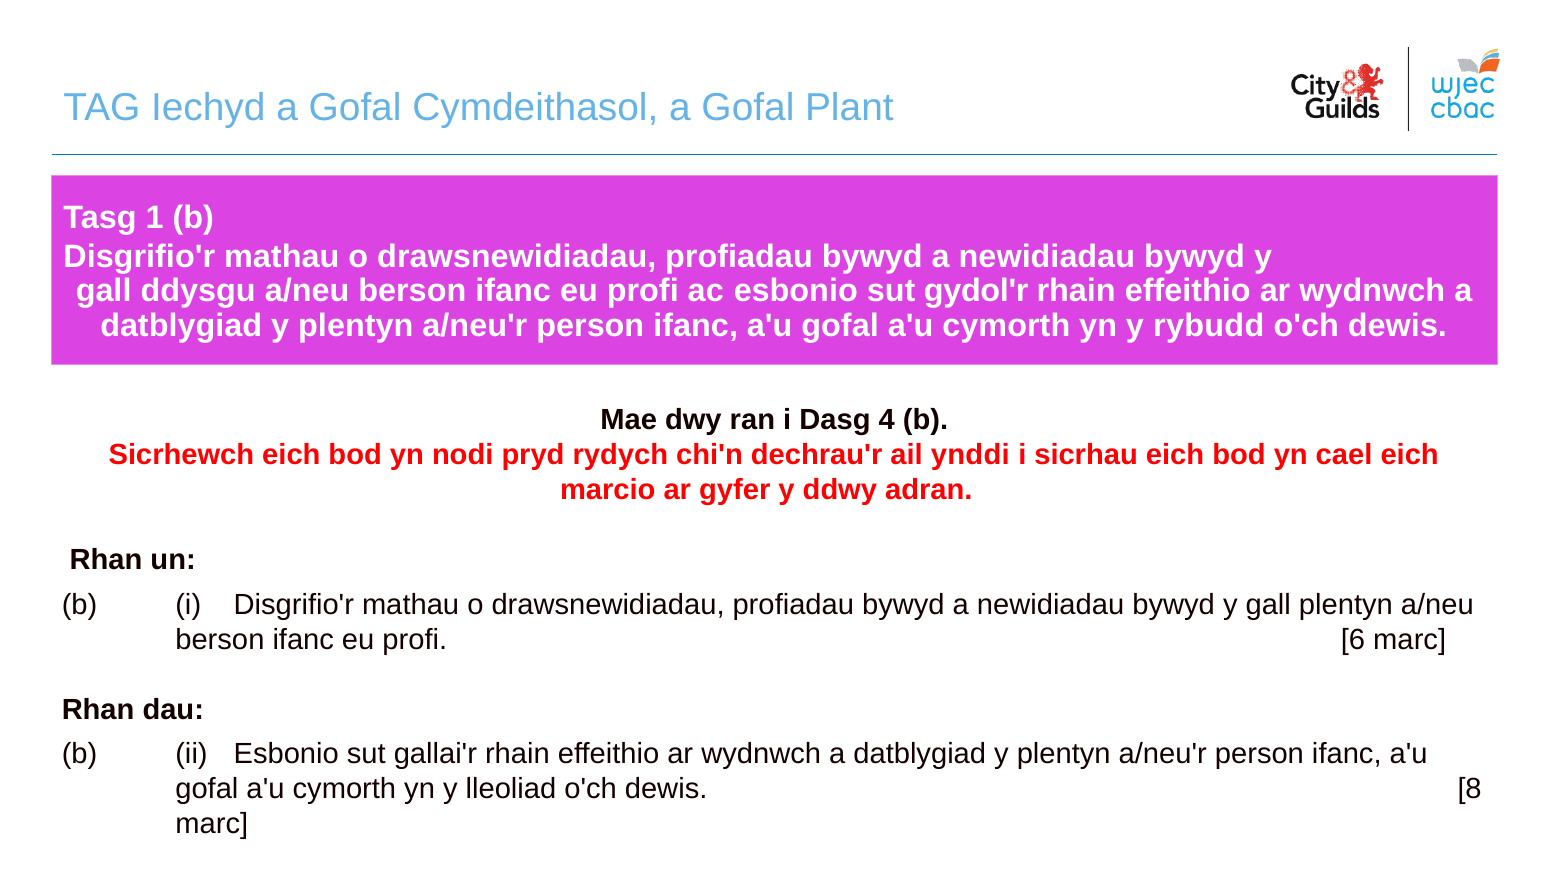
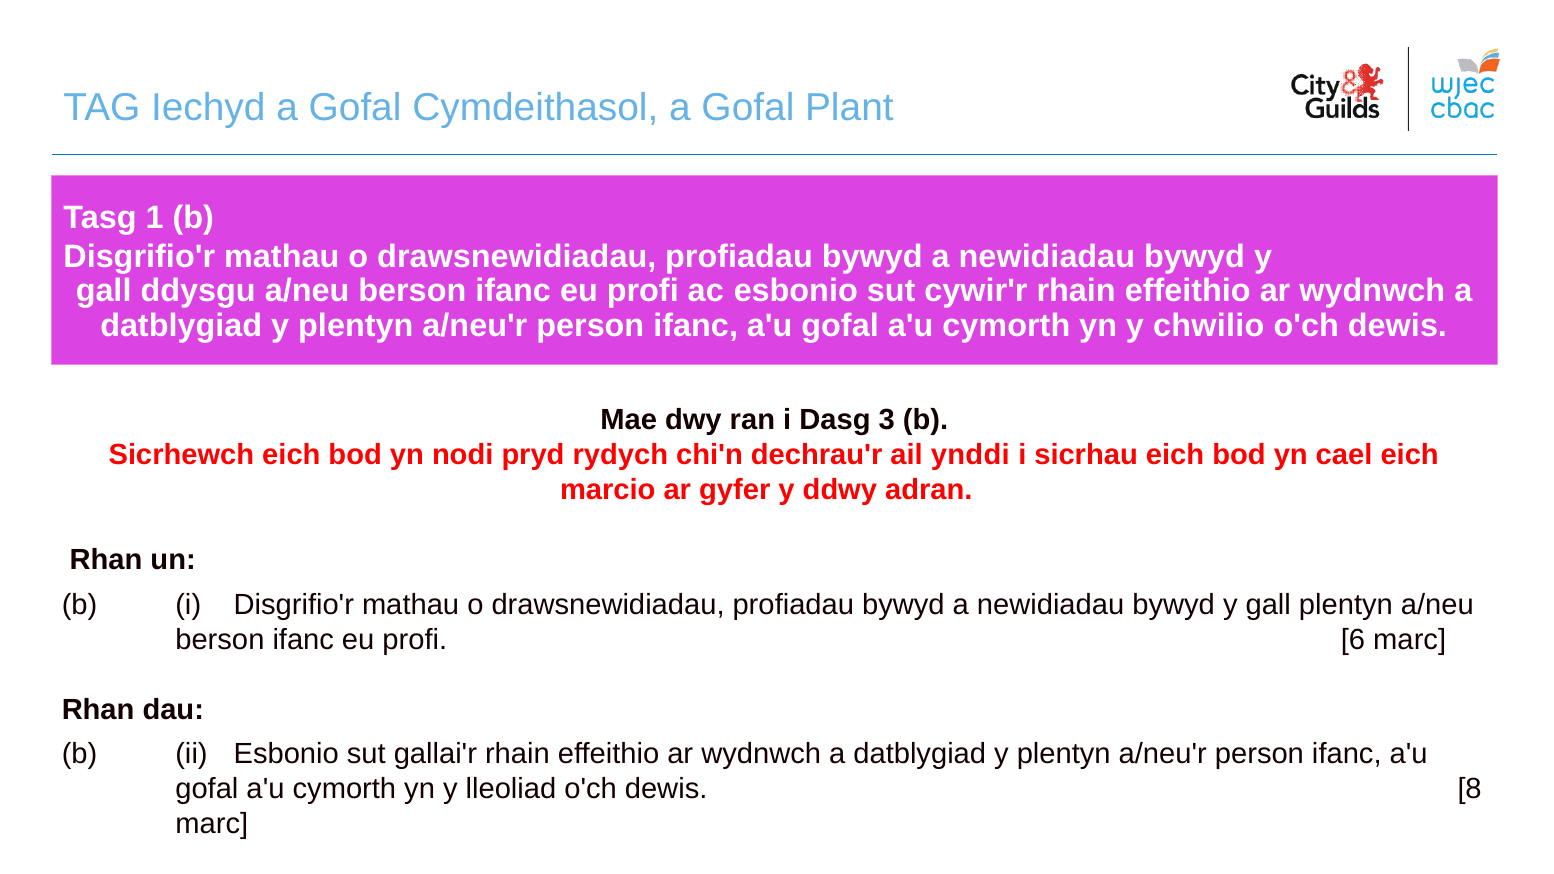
gydol'r: gydol'r -> cywir'r (976, 291)
rybudd: rybudd -> chwilio (1209, 326)
4: 4 -> 3 (887, 420)
